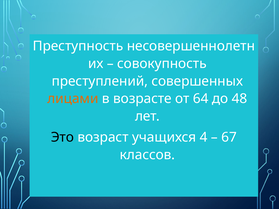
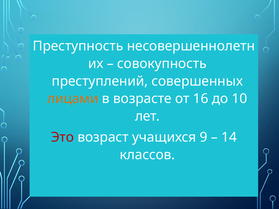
64: 64 -> 16 (201, 99)
48: 48 -> 10 (239, 99)
Это colour: black -> red (62, 137)
4: 4 -> 9 (204, 137)
67: 67 -> 14 (229, 137)
